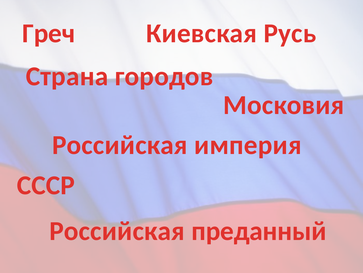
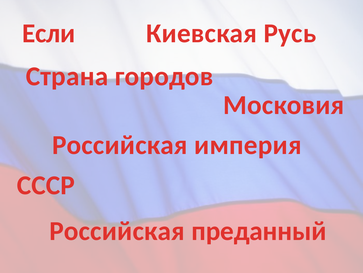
Греч: Греч -> Если (49, 33)
